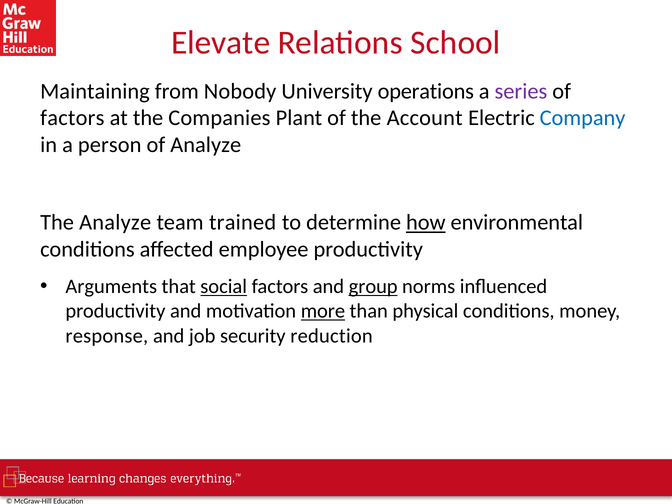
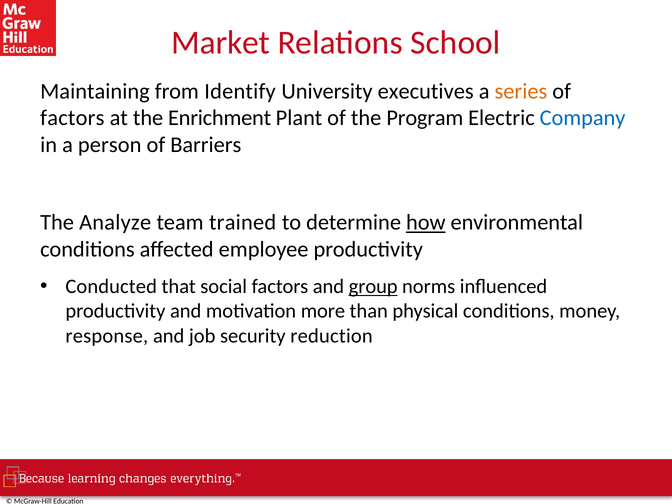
Elevate: Elevate -> Market (221, 43)
Nobody: Nobody -> Identify (240, 91)
operations: operations -> executives (426, 91)
series colour: purple -> orange (521, 91)
Companies: Companies -> Enrichment (220, 118)
Account: Account -> Program (425, 118)
of Analyze: Analyze -> Barriers (206, 145)
Arguments: Arguments -> Conducted (111, 287)
social underline: present -> none (224, 287)
more underline: present -> none (323, 311)
